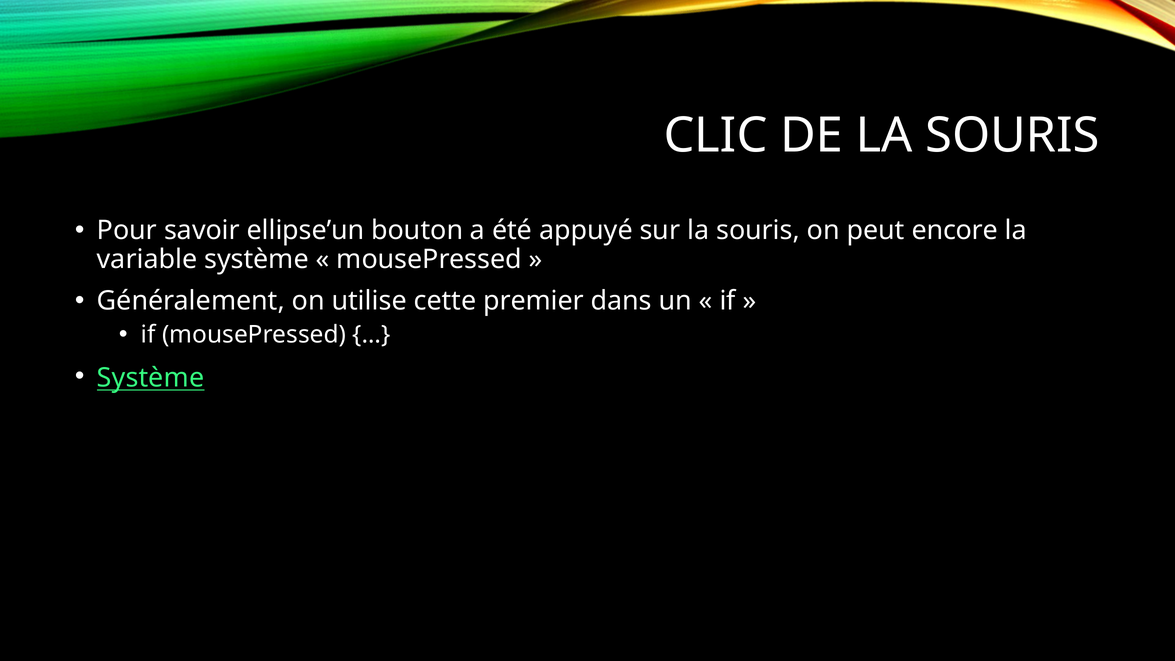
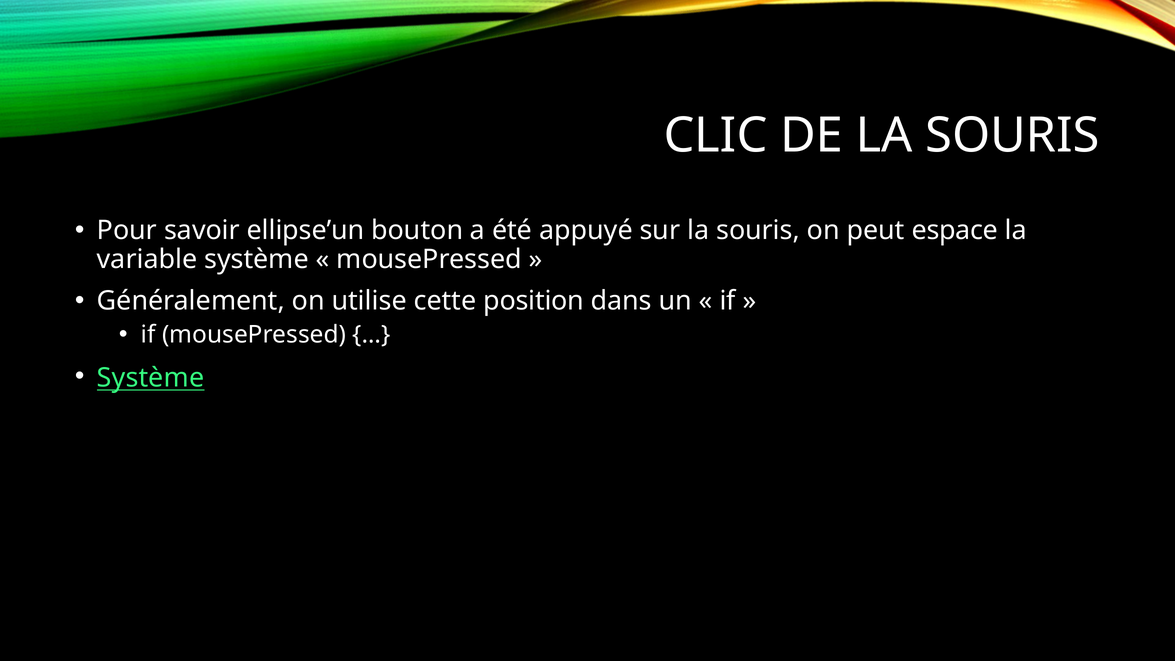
encore: encore -> espace (955, 230)
premier: premier -> position (534, 301)
